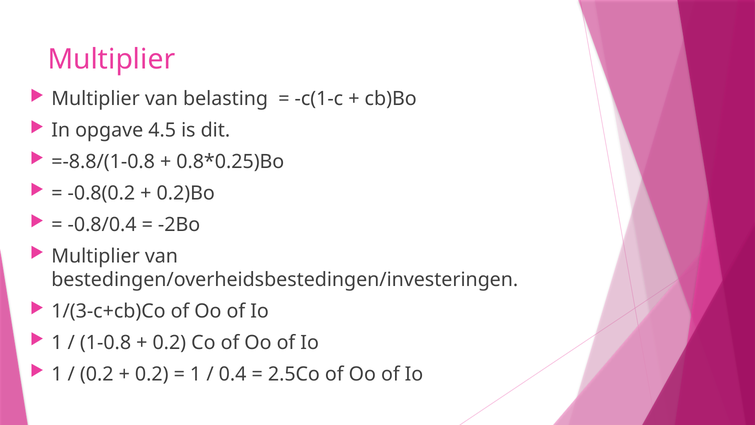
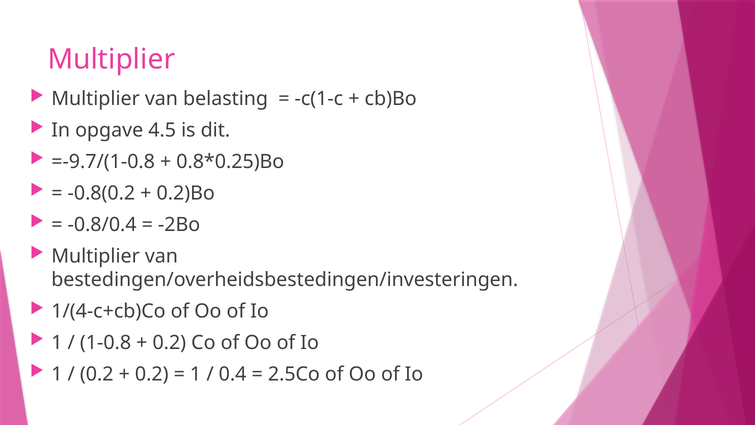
=-8.8/(1-0.8: =-8.8/(1-0.8 -> =-9.7/(1-0.8 (103, 161)
1/(3-c+cb)Co: 1/(3-c+cb)Co -> 1/(4-c+cb)Co (108, 311)
